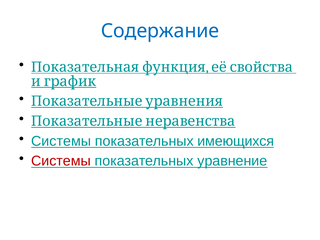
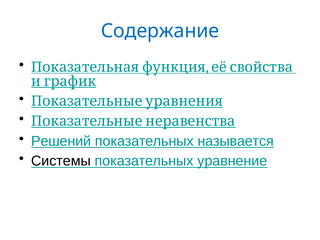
Системы: Системы -> Решений (61, 141)
имеющихся: имеющихся -> называется (236, 141)
Системы colour: red -> black (61, 161)
